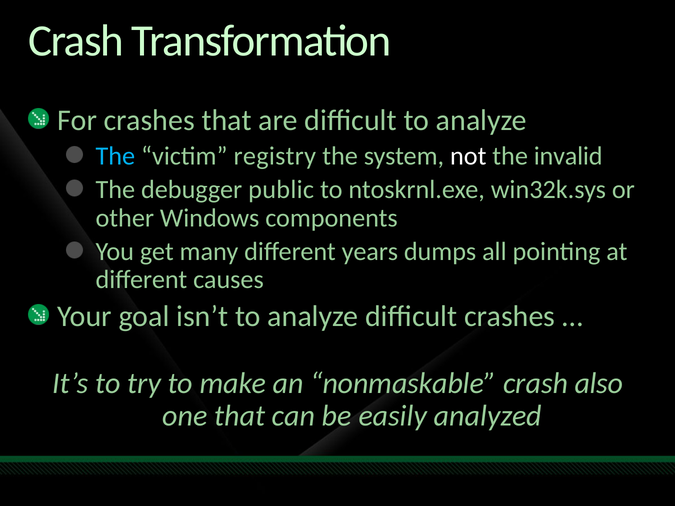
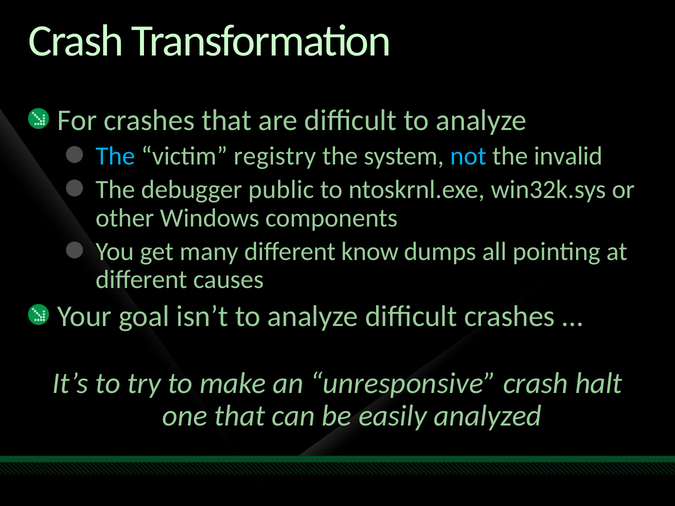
not colour: white -> light blue (468, 156)
years: years -> know (370, 252)
nonmaskable: nonmaskable -> unresponsive (403, 384)
also: also -> halt (599, 384)
